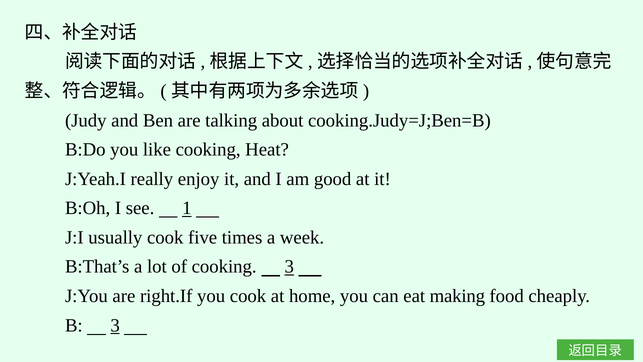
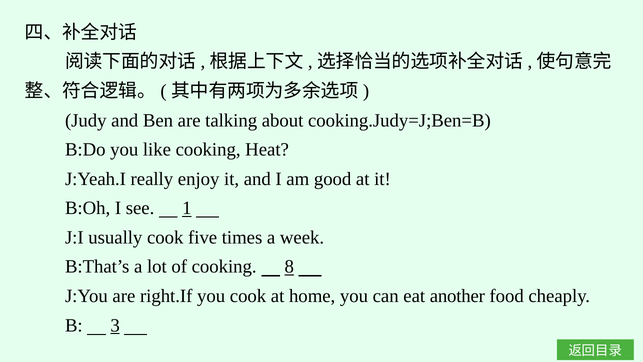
cooking 3: 3 -> 8 (289, 267)
making: making -> another (457, 296)
